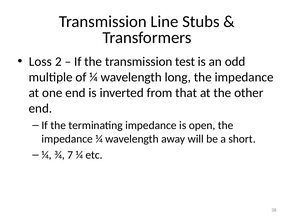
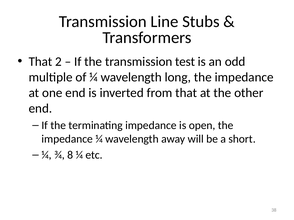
Loss: Loss -> That (40, 62)
7: 7 -> 8 (70, 155)
